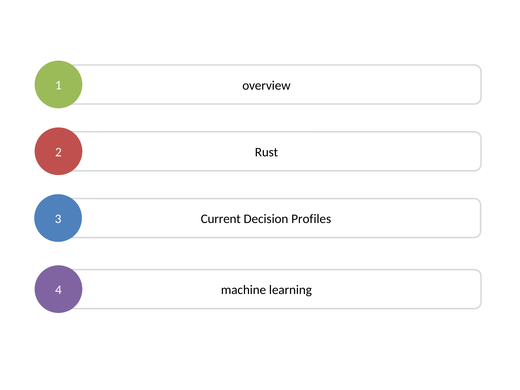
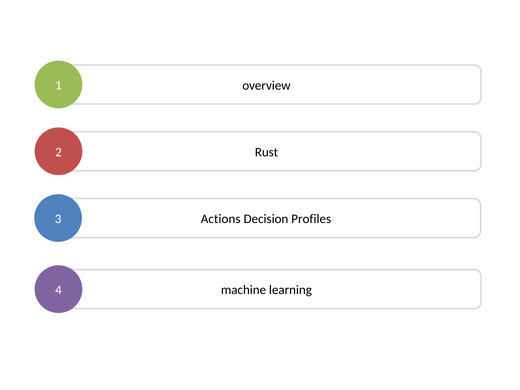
Current: Current -> Actions (221, 219)
